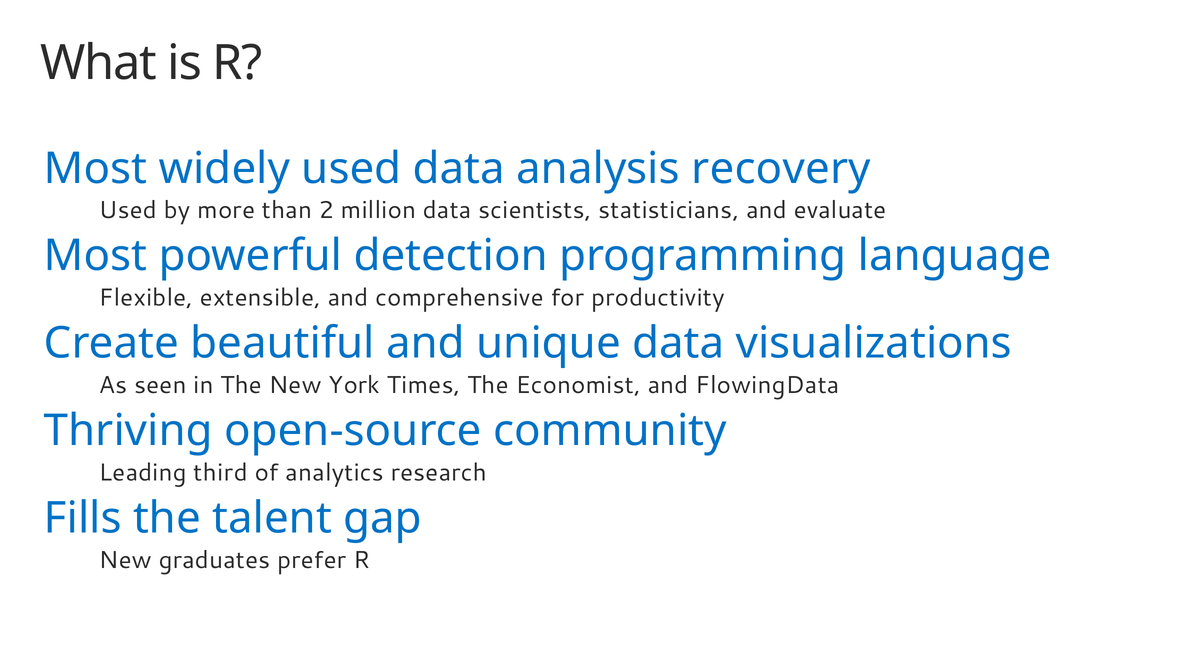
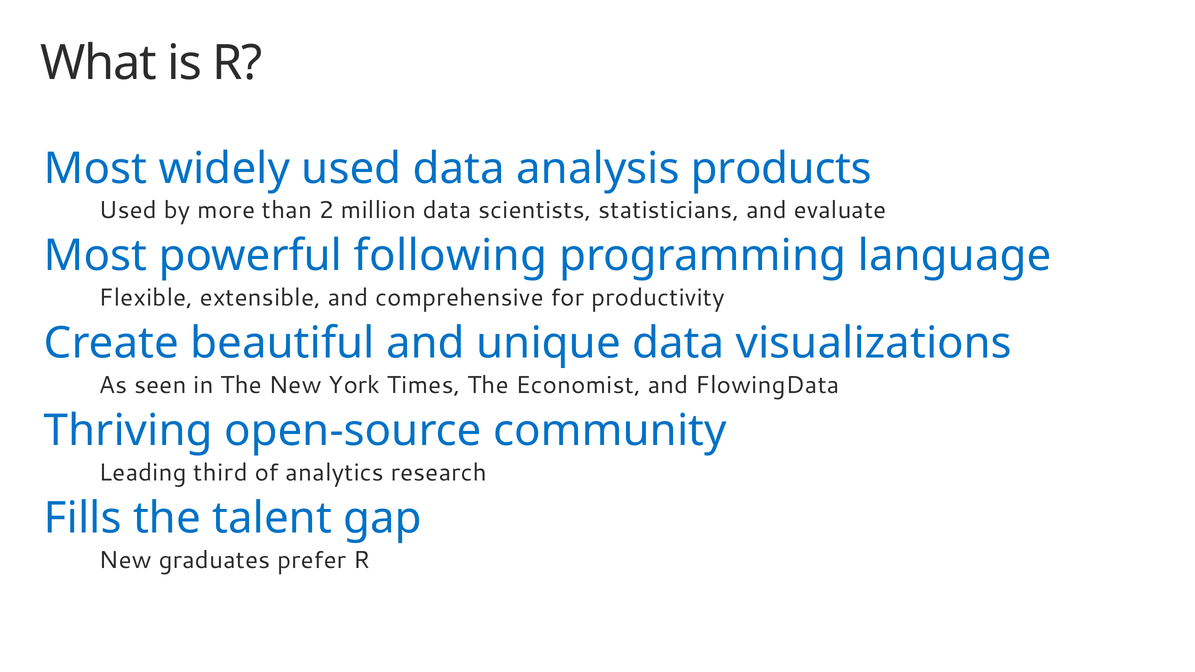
recovery: recovery -> products (781, 169)
detection: detection -> following (450, 256)
